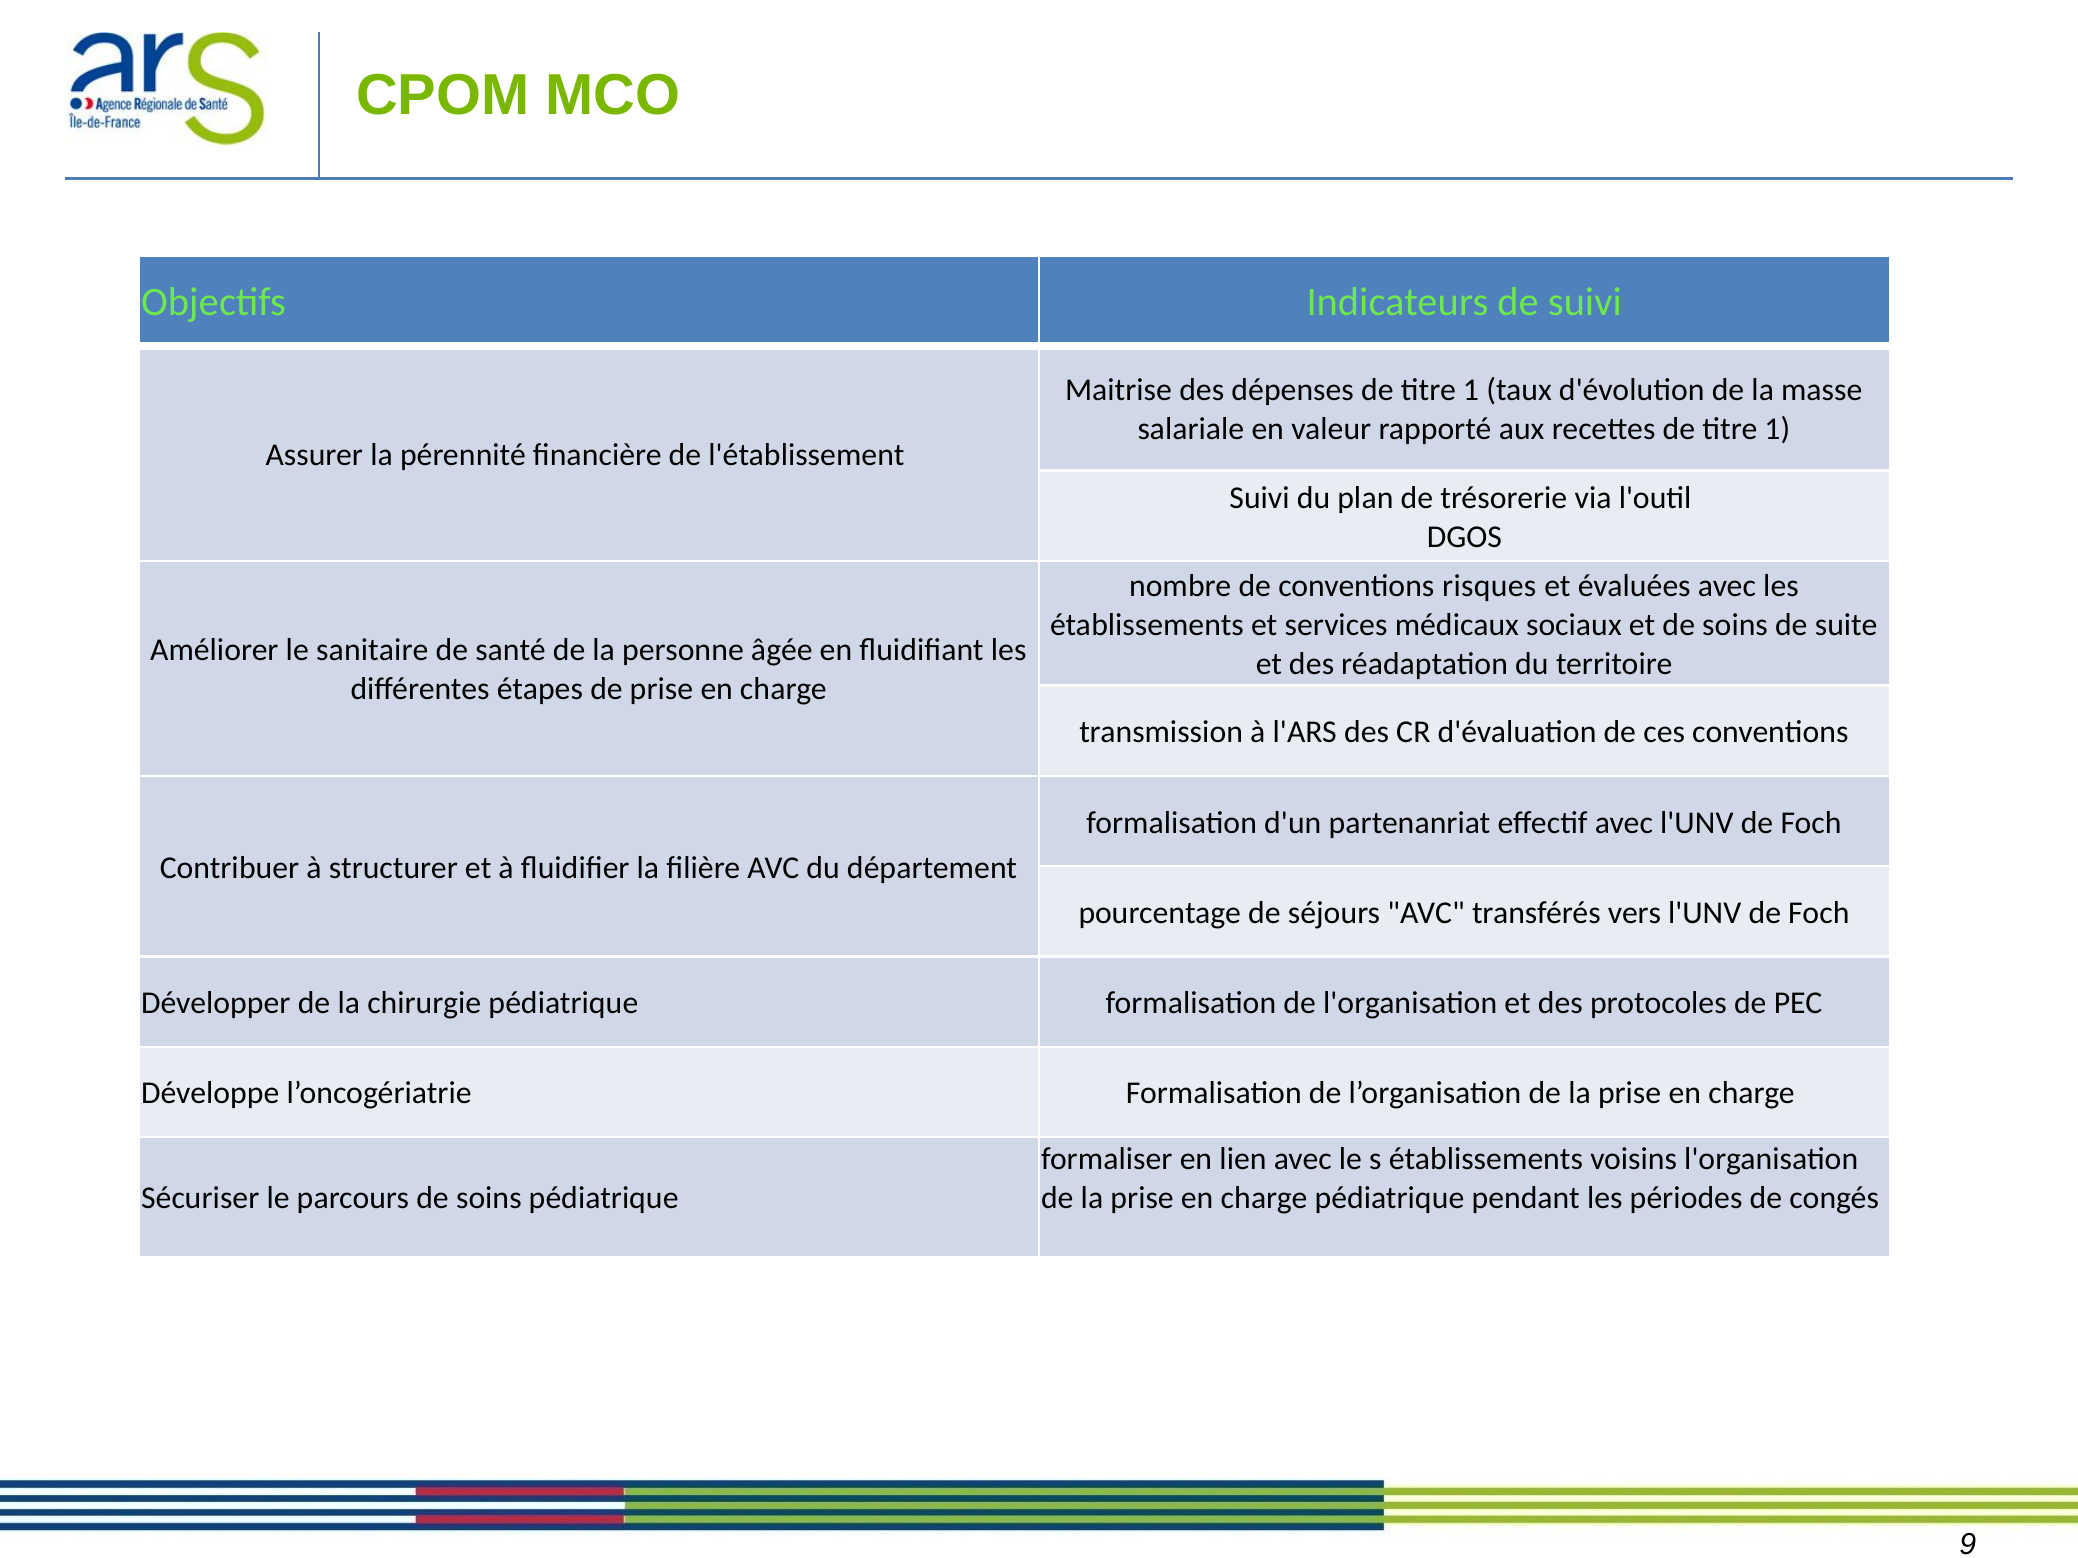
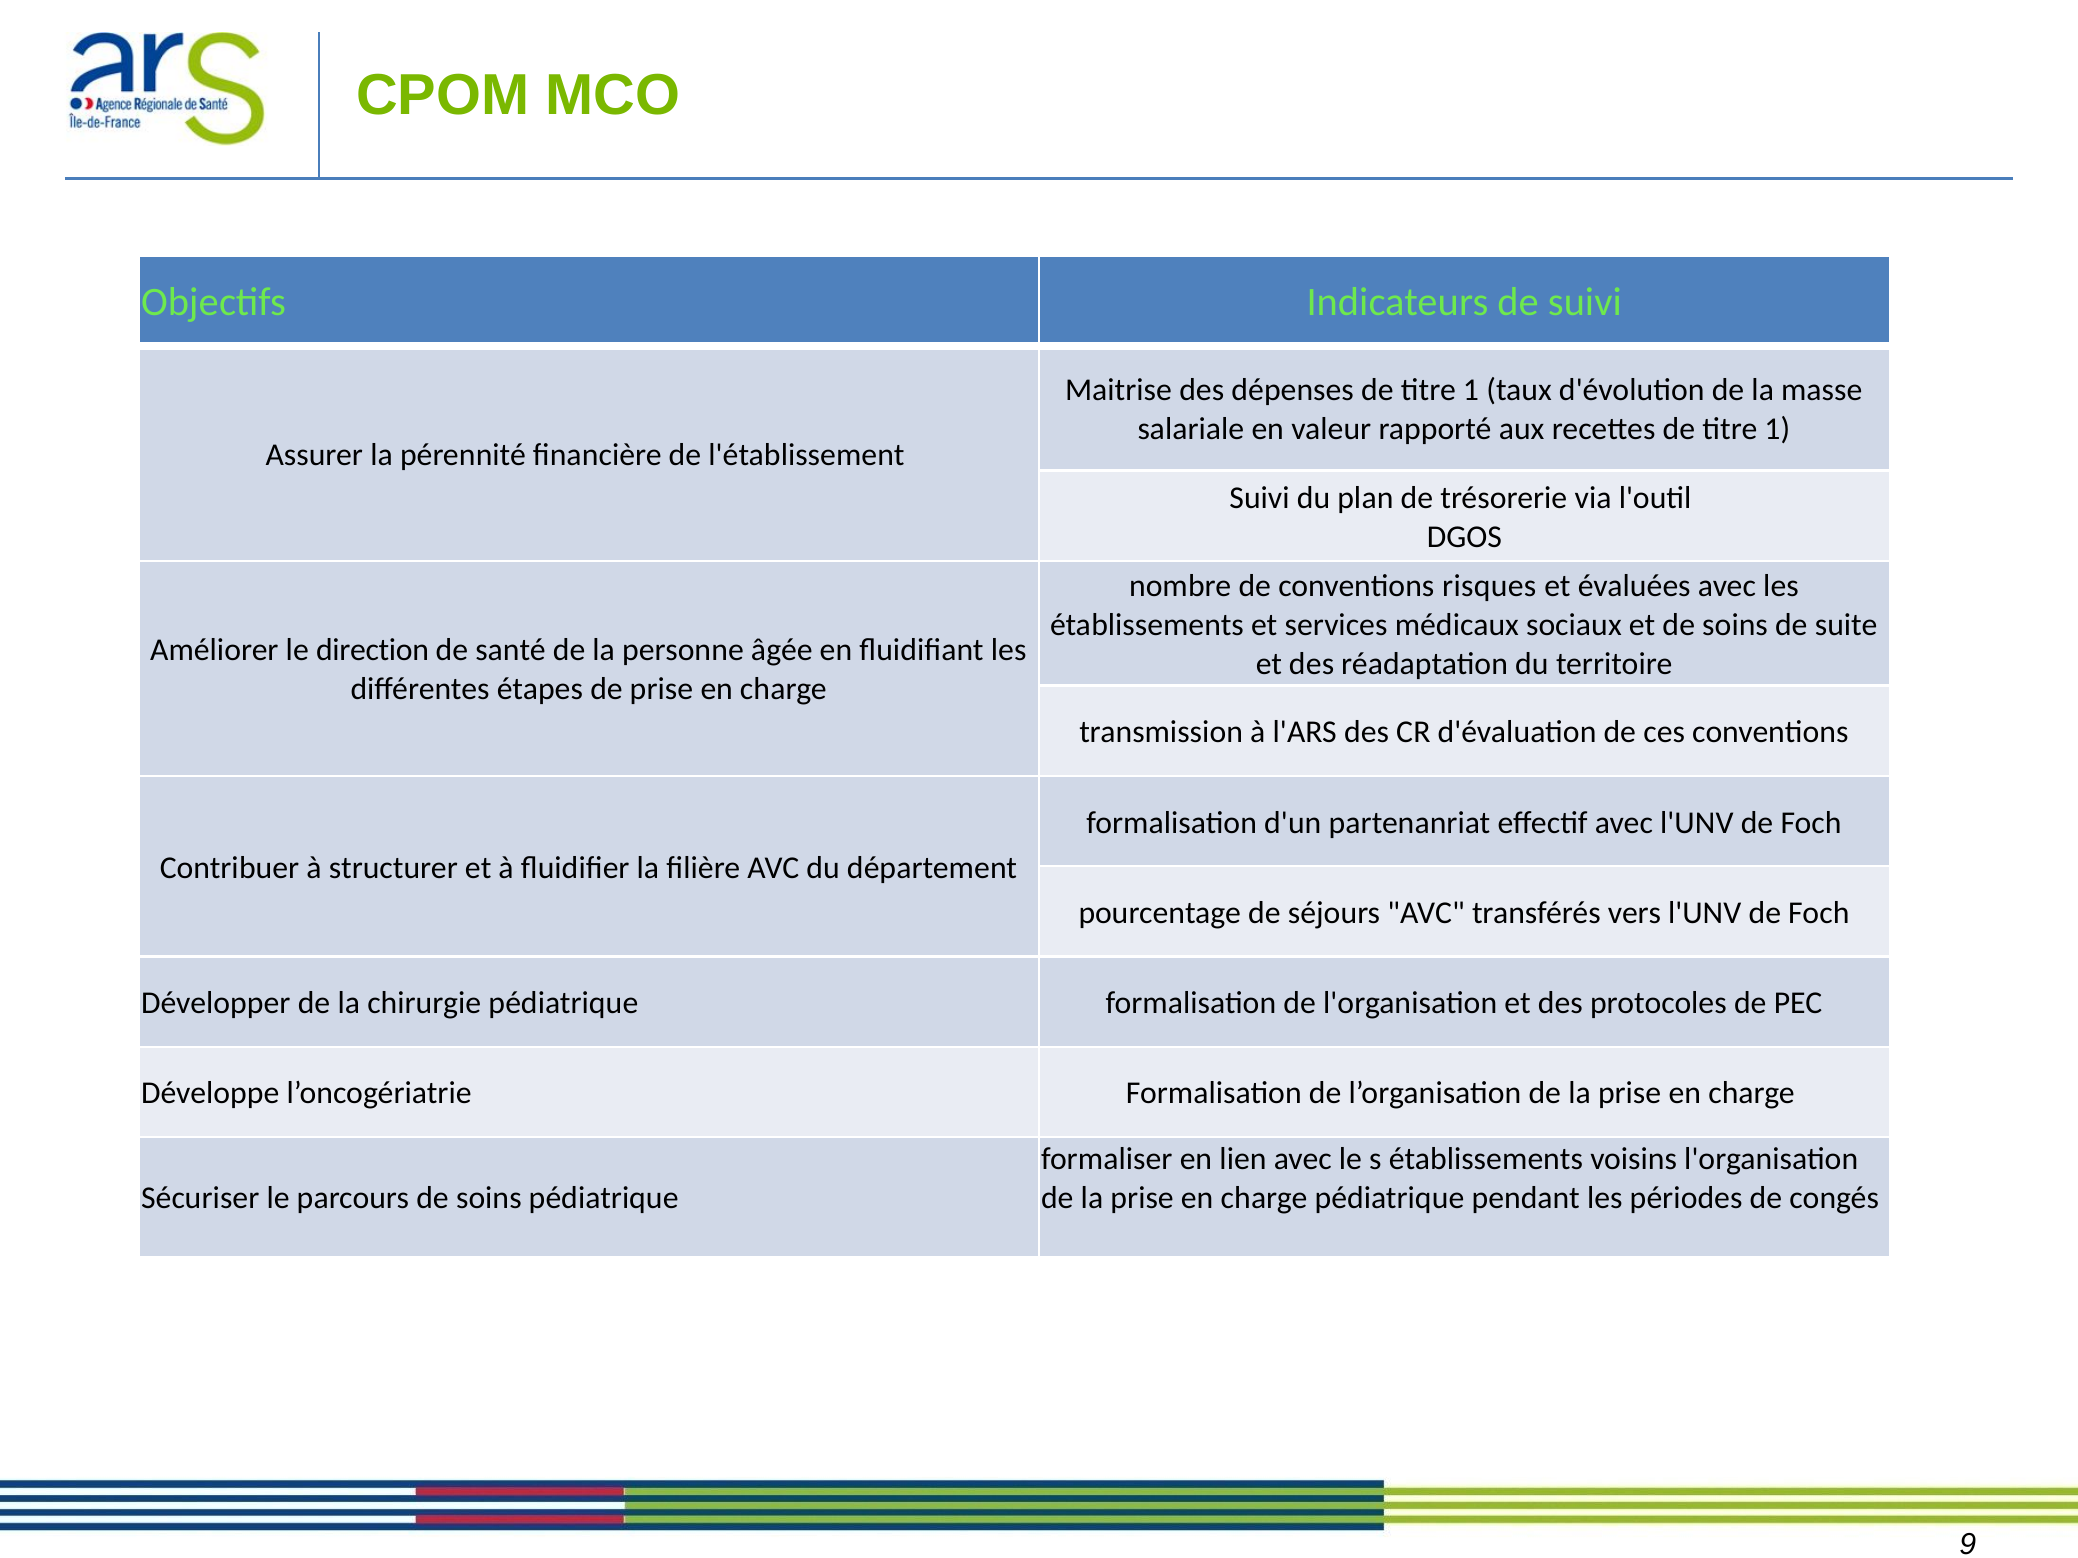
sanitaire: sanitaire -> direction (373, 651)
